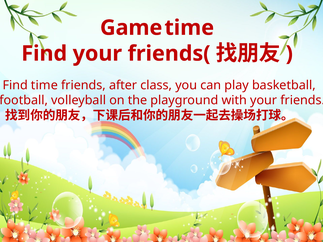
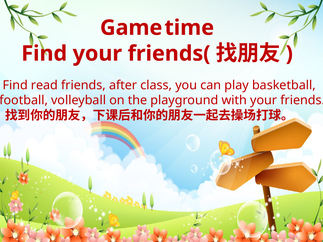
Find time: time -> read (44, 85)
